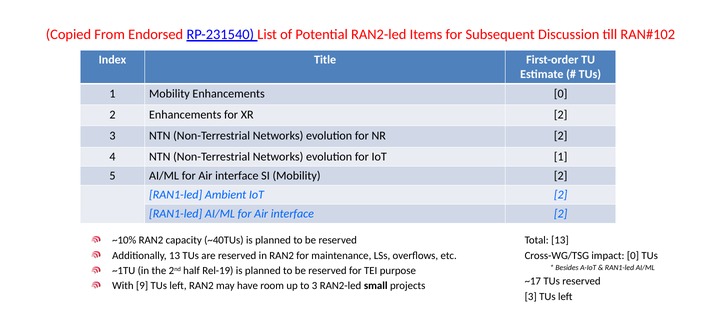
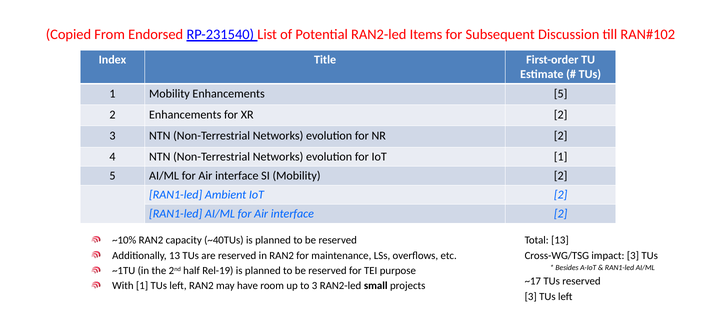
Enhancements 0: 0 -> 5 (561, 93)
impact 0: 0 -> 3 (633, 255)
With 9: 9 -> 1 (142, 286)
